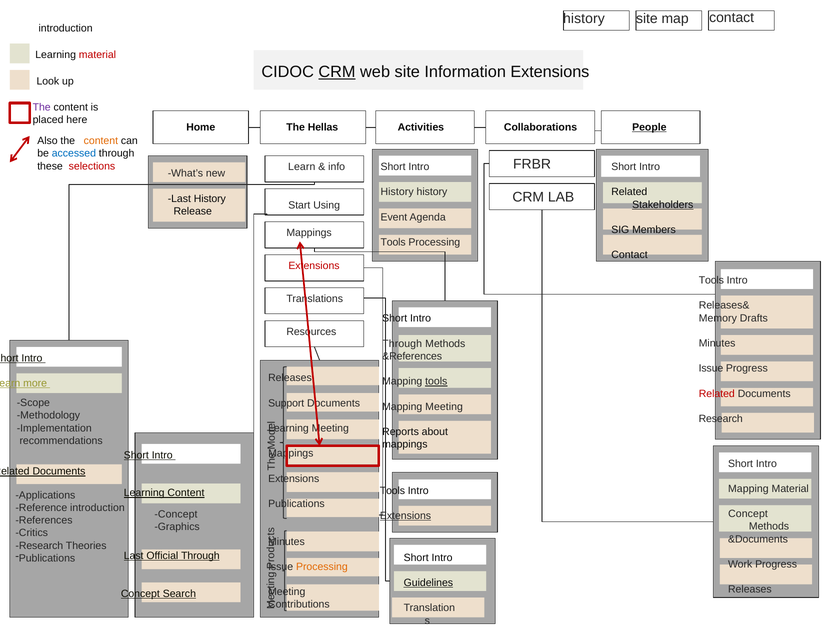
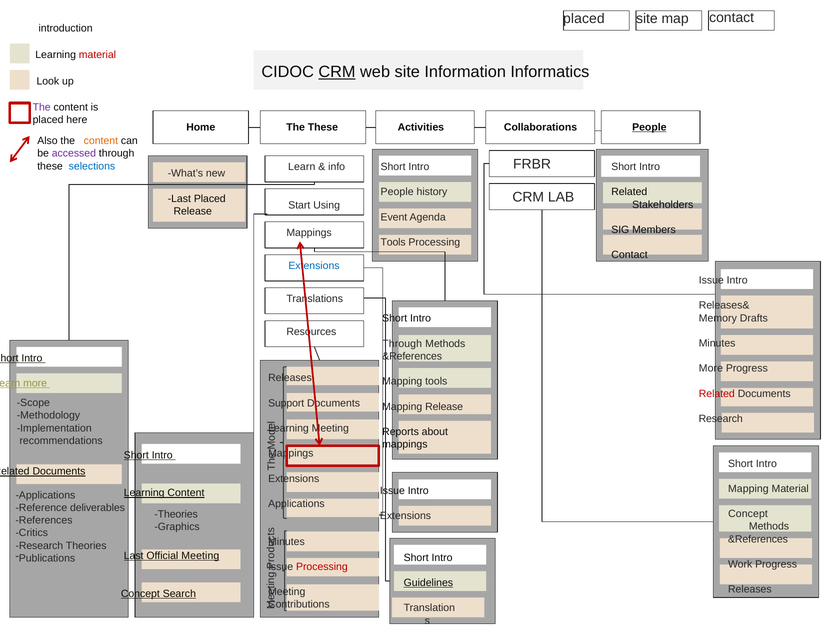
history: history -> placed (584, 19)
Information Extensions: Extensions -> Informatics (550, 72)
The Hellas: Hellas -> These (323, 127)
accessed colour: blue -> purple (74, 153)
selections colour: red -> blue (92, 166)
History: History -> People (397, 192)
Last History: History -> Placed (210, 199)
Stakeholders underline: present -> none (663, 205)
Extensions colour: red -> blue (314, 266)
Tools: Tools -> Issue (711, 280)
Issue: Issue -> More (711, 368)
tools underline: present -> none (436, 381)
Mapping Meeting: Meeting -> Release (444, 407)
Tools: Tools -> Issue (392, 490)
Publications: Publications -> Applications (296, 504)
Reference introduction: introduction -> deliverables (97, 508)
Concept: Concept -> Theories (176, 514)
Extensions underline: present -> none (405, 516)
&Documents: &Documents -> &References (758, 539)
Official Through: Through -> Meeting (200, 556)
Processing colour: orange -> red (322, 567)
